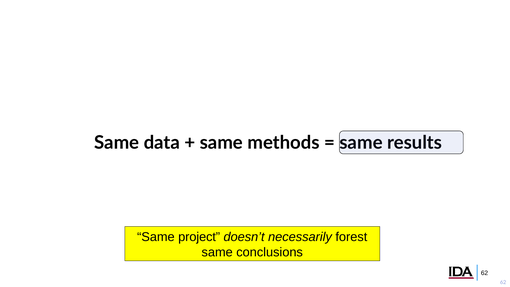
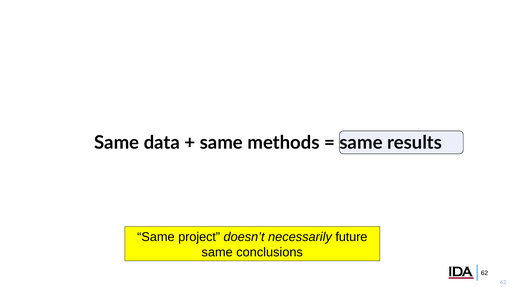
forest: forest -> future (351, 237)
